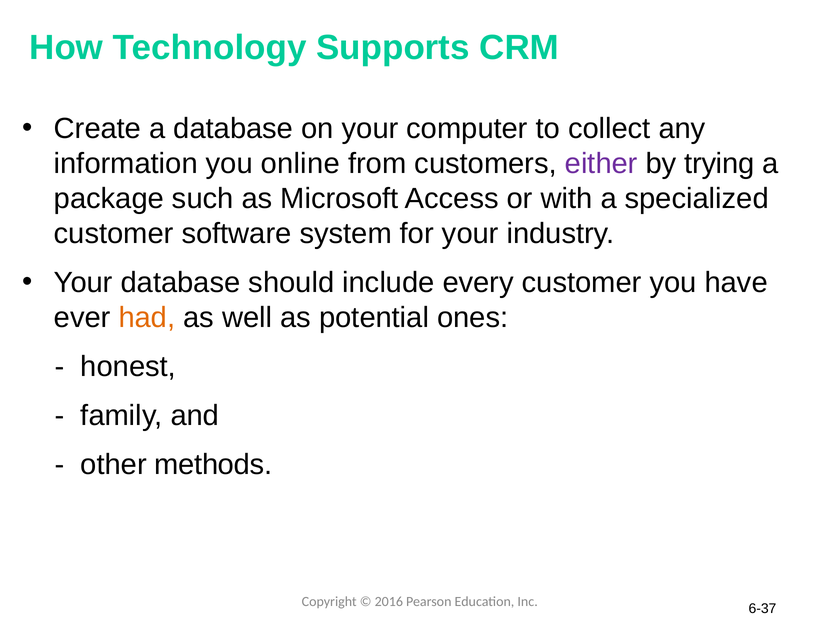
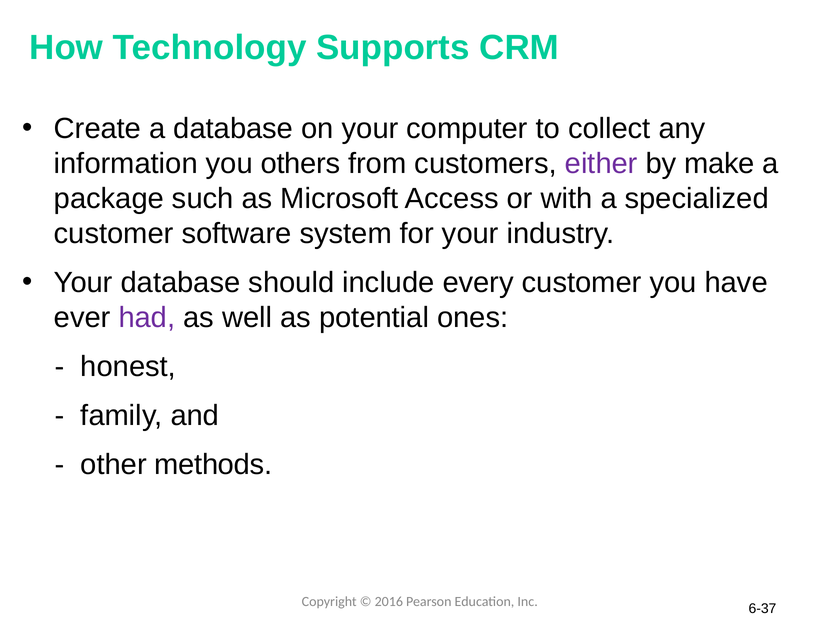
online: online -> others (301, 164)
trying: trying -> make (719, 164)
had colour: orange -> purple (147, 318)
